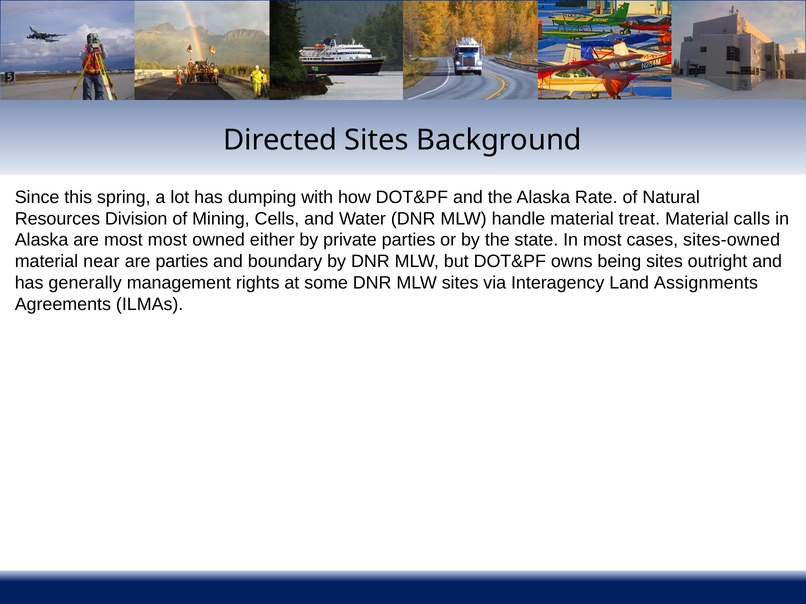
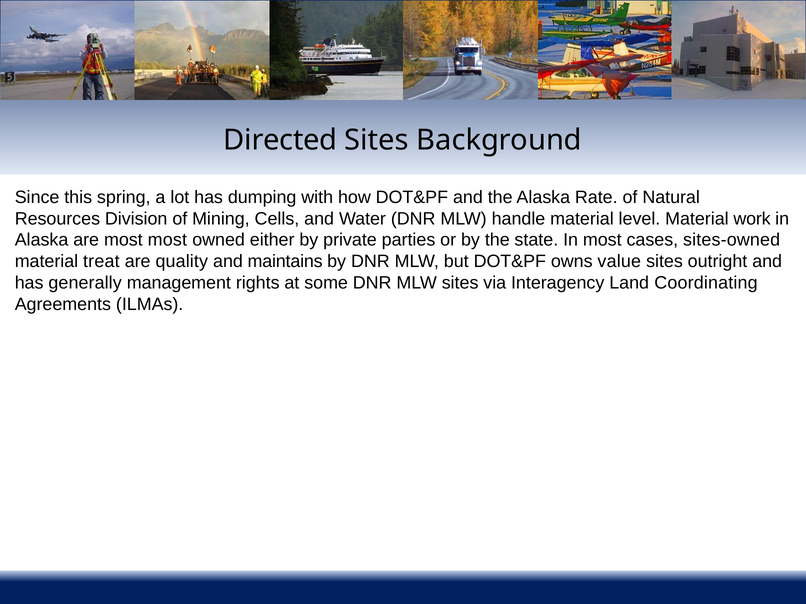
treat: treat -> level (639, 219)
calls: calls -> work (752, 219)
near: near -> treat (101, 262)
are parties: parties -> quality (182, 262)
boundary: boundary -> maintains (285, 262)
being: being -> value (619, 262)
Assignments: Assignments -> Coordinating (706, 283)
